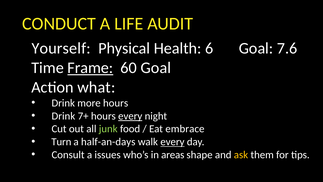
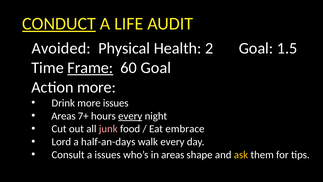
CONDUCT underline: none -> present (59, 24)
Yourself: Yourself -> Avoided (61, 48)
6: 6 -> 2 (209, 48)
7.6: 7.6 -> 1.5 (287, 48)
Action what: what -> more (96, 87)
more hours: hours -> issues (116, 103)
Drink: Drink -> Areas (63, 116)
junk colour: light green -> pink (108, 129)
Turn: Turn -> Lord (61, 142)
every underline: present -> none (172, 142)
